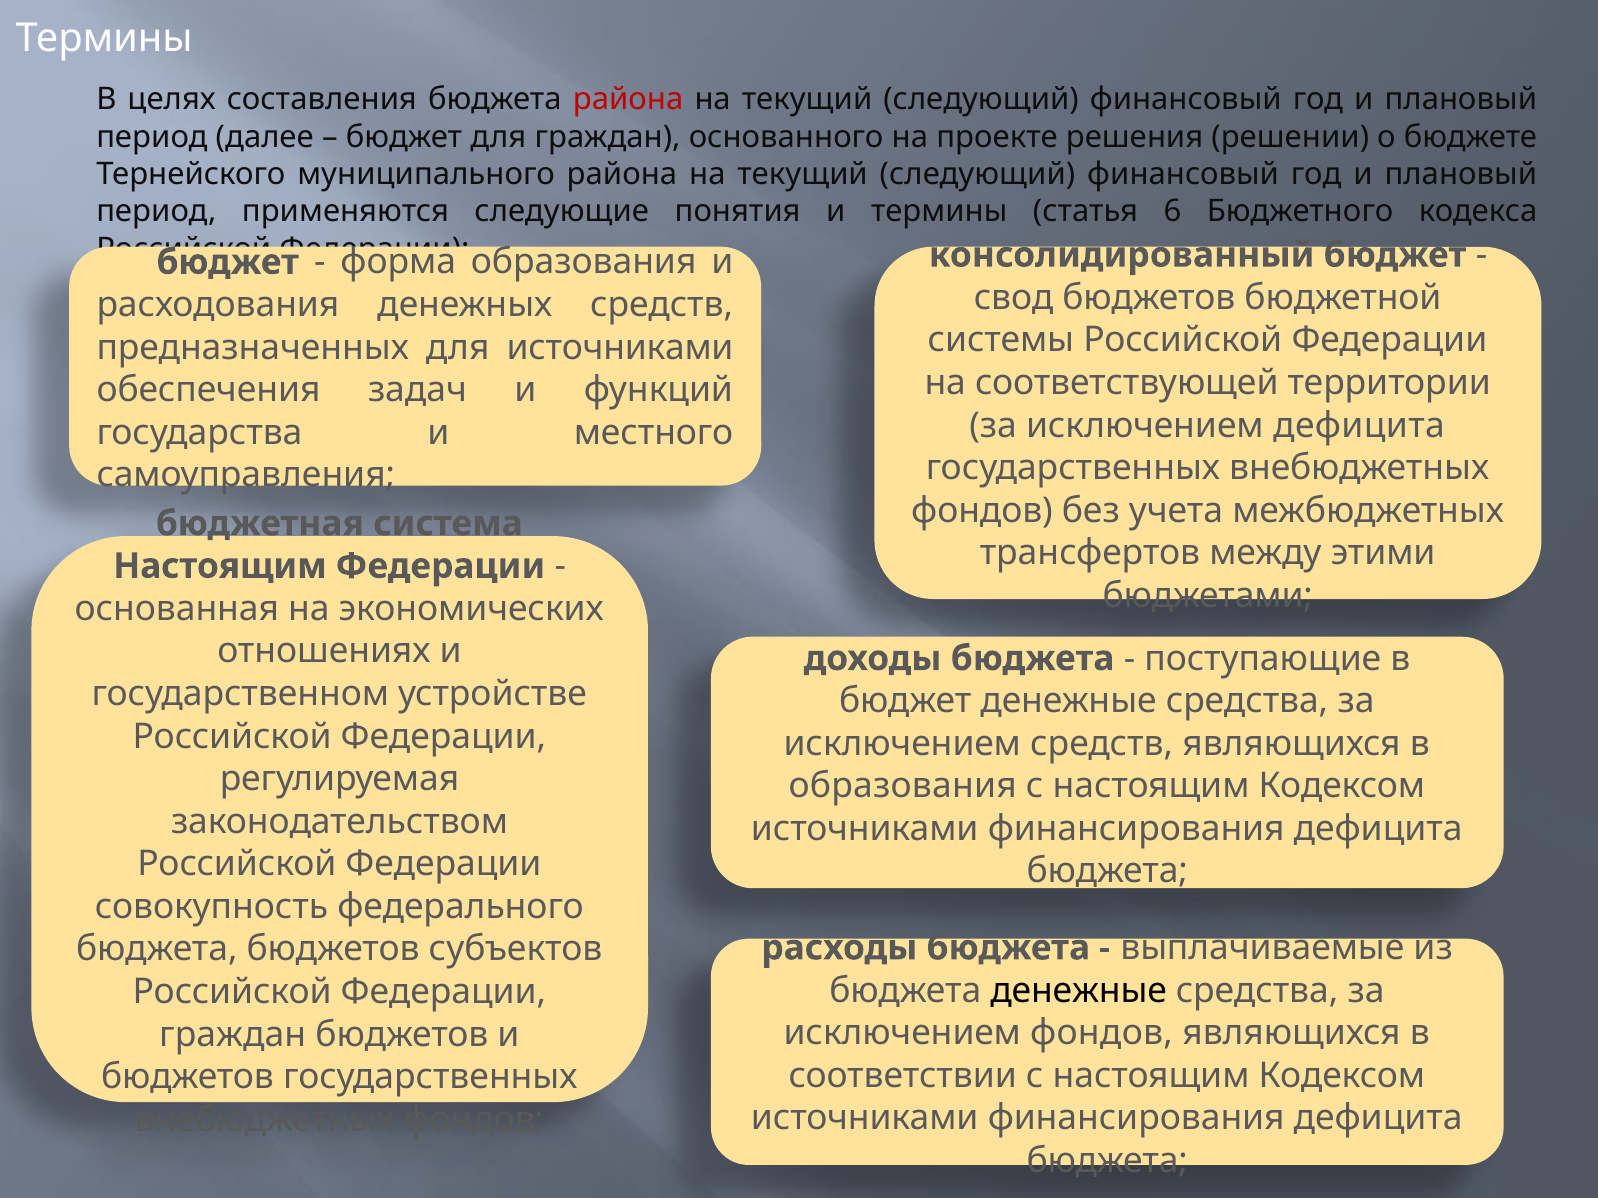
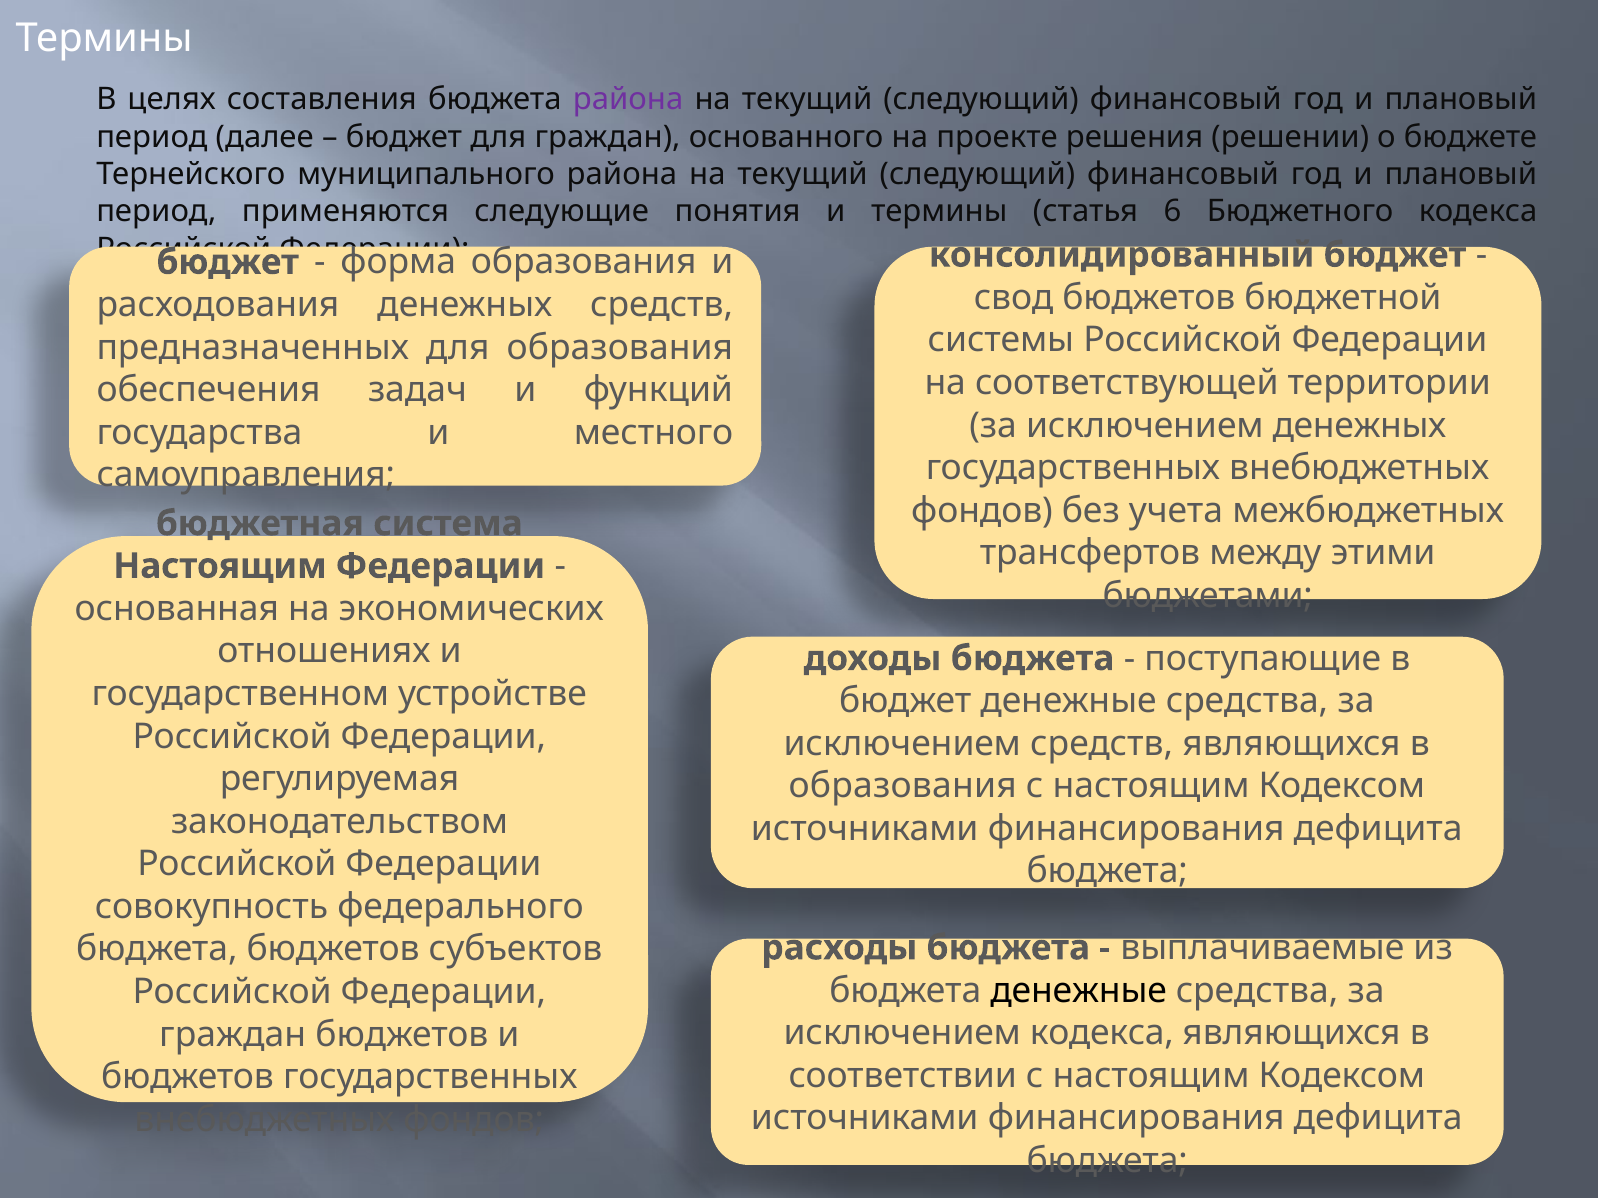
района colour: red -> purple (628, 99)
для источниками: источниками -> образования (620, 347)
исключением дефицита: дефицита -> денежных (1359, 425)
исключением фондов: фондов -> кодекса (1102, 1033)
